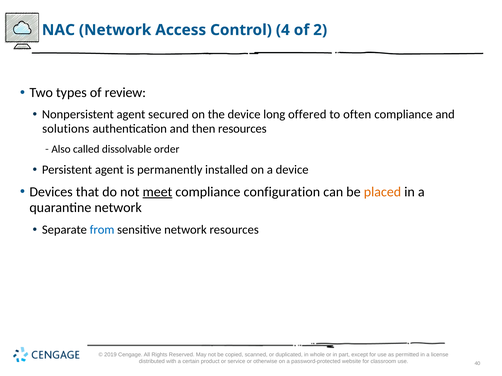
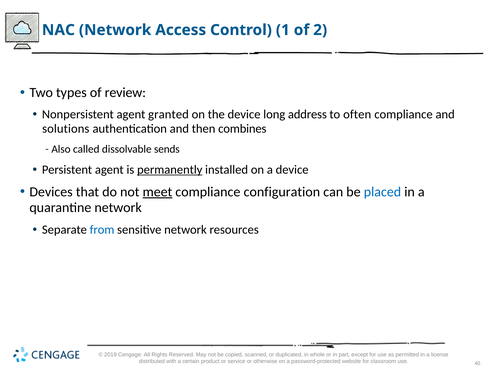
4: 4 -> 1 (283, 30)
secured: secured -> granted (168, 115)
offered: offered -> address (307, 115)
then resources: resources -> combines (242, 129)
order: order -> sends (167, 149)
permanently underline: none -> present (170, 170)
placed colour: orange -> blue (382, 192)
